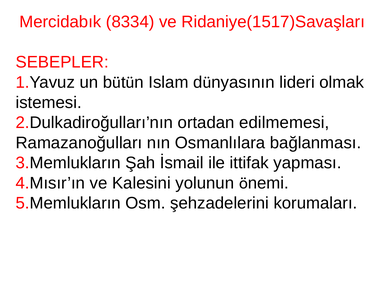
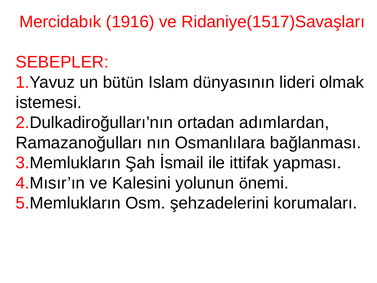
8334: 8334 -> 1916 (130, 22)
edilmemesi: edilmemesi -> adımlardan (284, 122)
